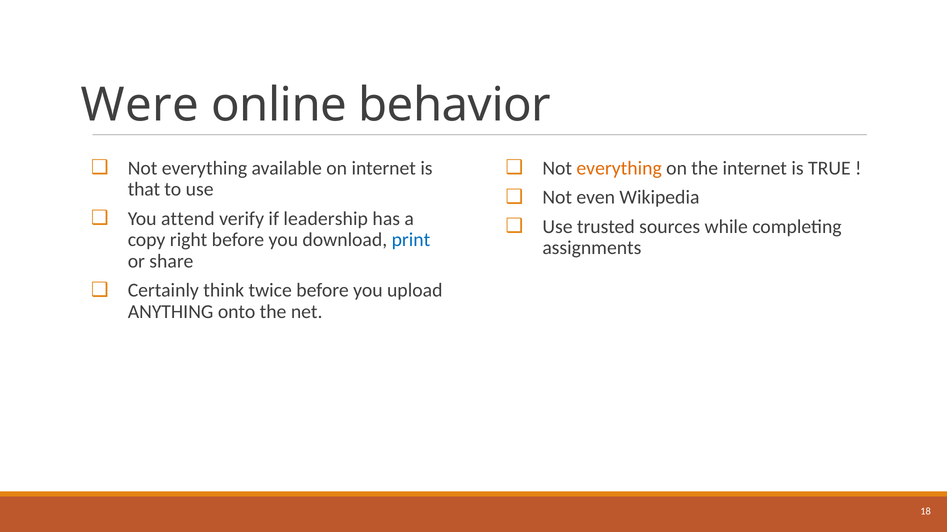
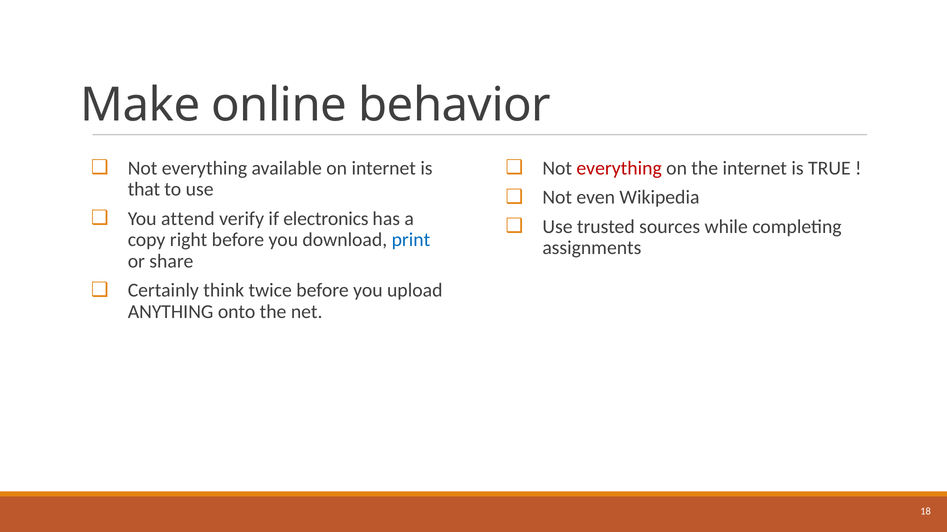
Were: Were -> Make (140, 105)
everything colour: orange -> red (619, 168)
leadership: leadership -> electronics (326, 219)
